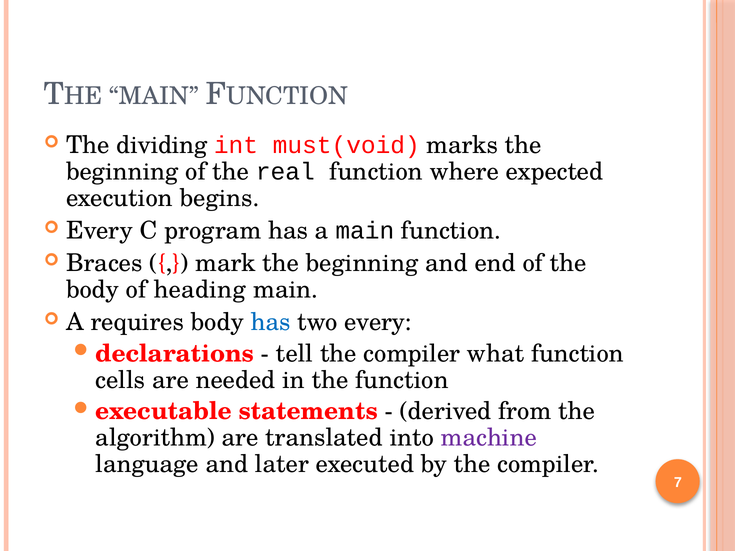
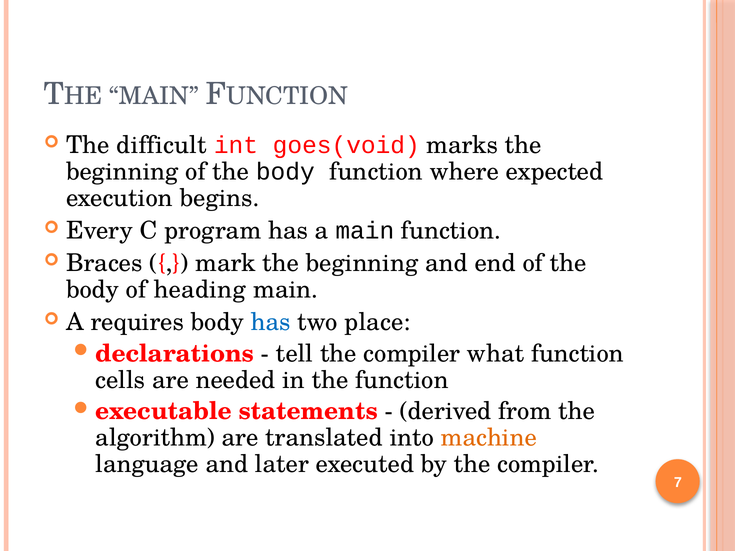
dividing: dividing -> difficult (162, 145)
must(void: must(void -> goes(void (346, 145)
beginning of the real: real -> body (285, 172)
two every: every -> place (377, 322)
machine colour: purple -> orange (489, 438)
